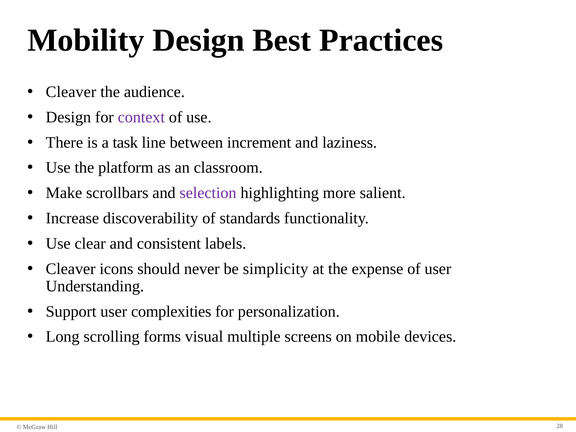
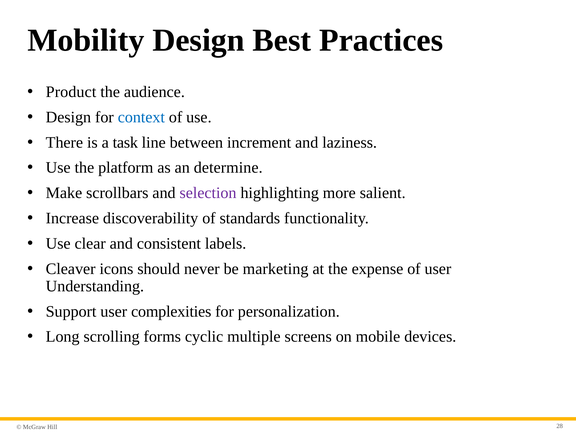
Cleaver: Cleaver -> Product (71, 92)
context colour: purple -> blue (141, 117)
classroom: classroom -> determine (228, 168)
simplicity: simplicity -> marketing (276, 269)
visual: visual -> cyclic (204, 337)
